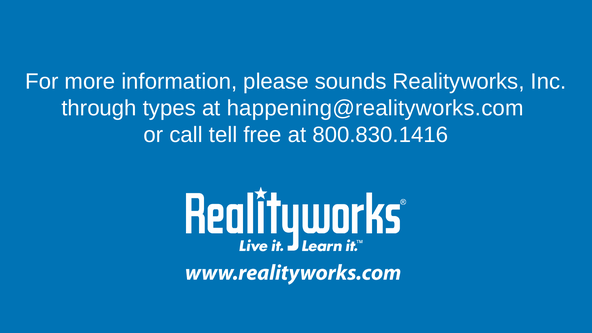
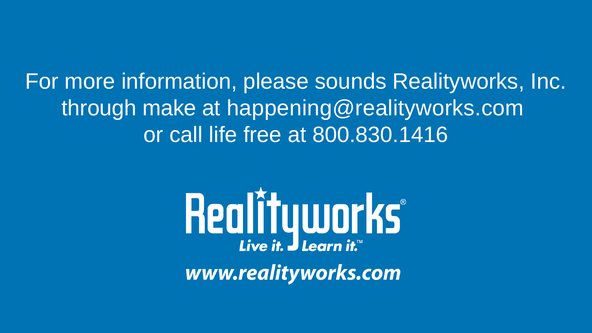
types: types -> make (169, 108)
tell: tell -> life (223, 135)
